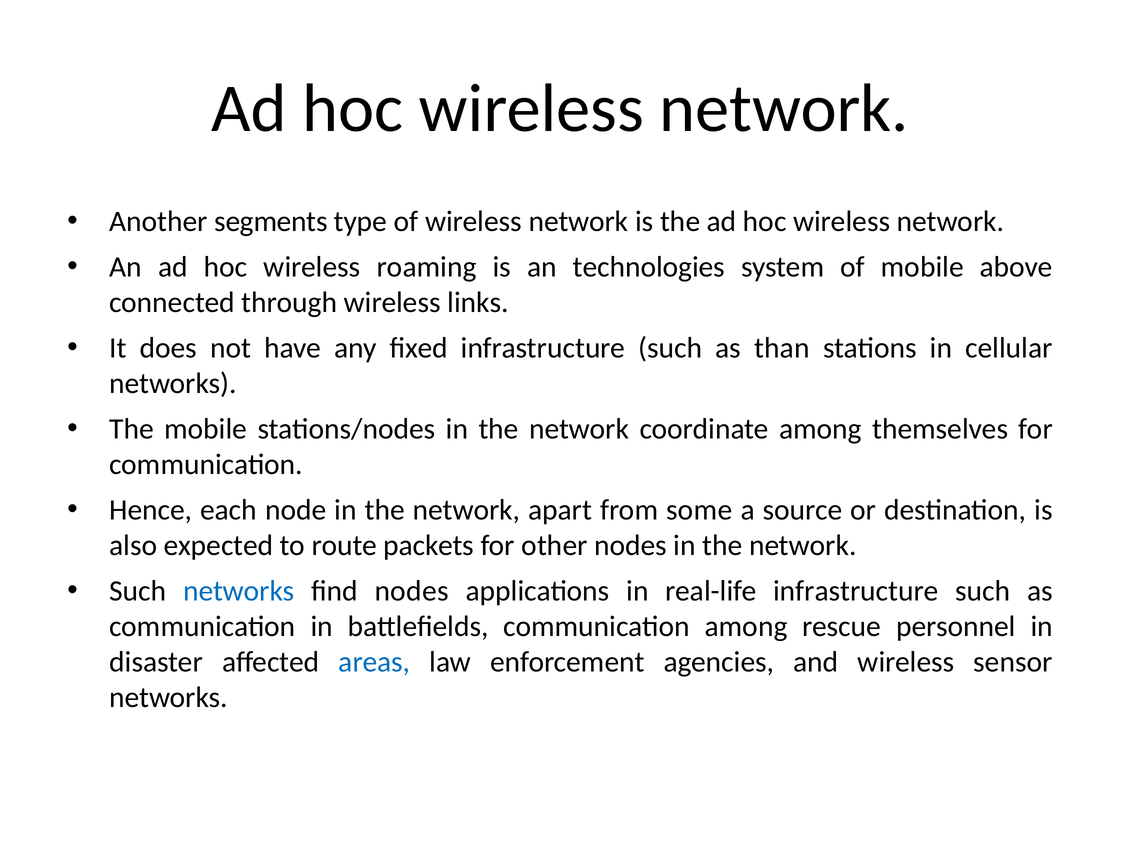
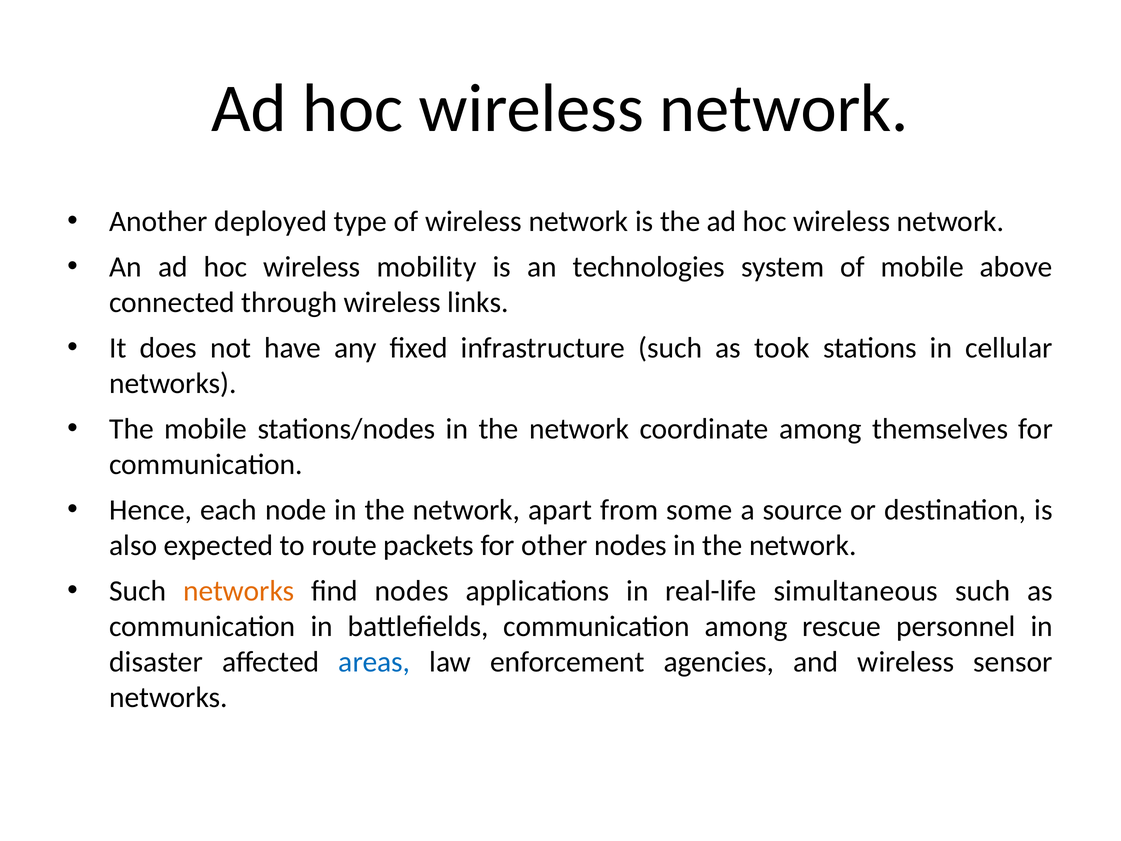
segments: segments -> deployed (271, 222)
roaming: roaming -> mobility (426, 267)
than: than -> took (782, 348)
networks colour: blue -> orange (239, 591)
real-life infrastructure: infrastructure -> simultaneous (856, 591)
